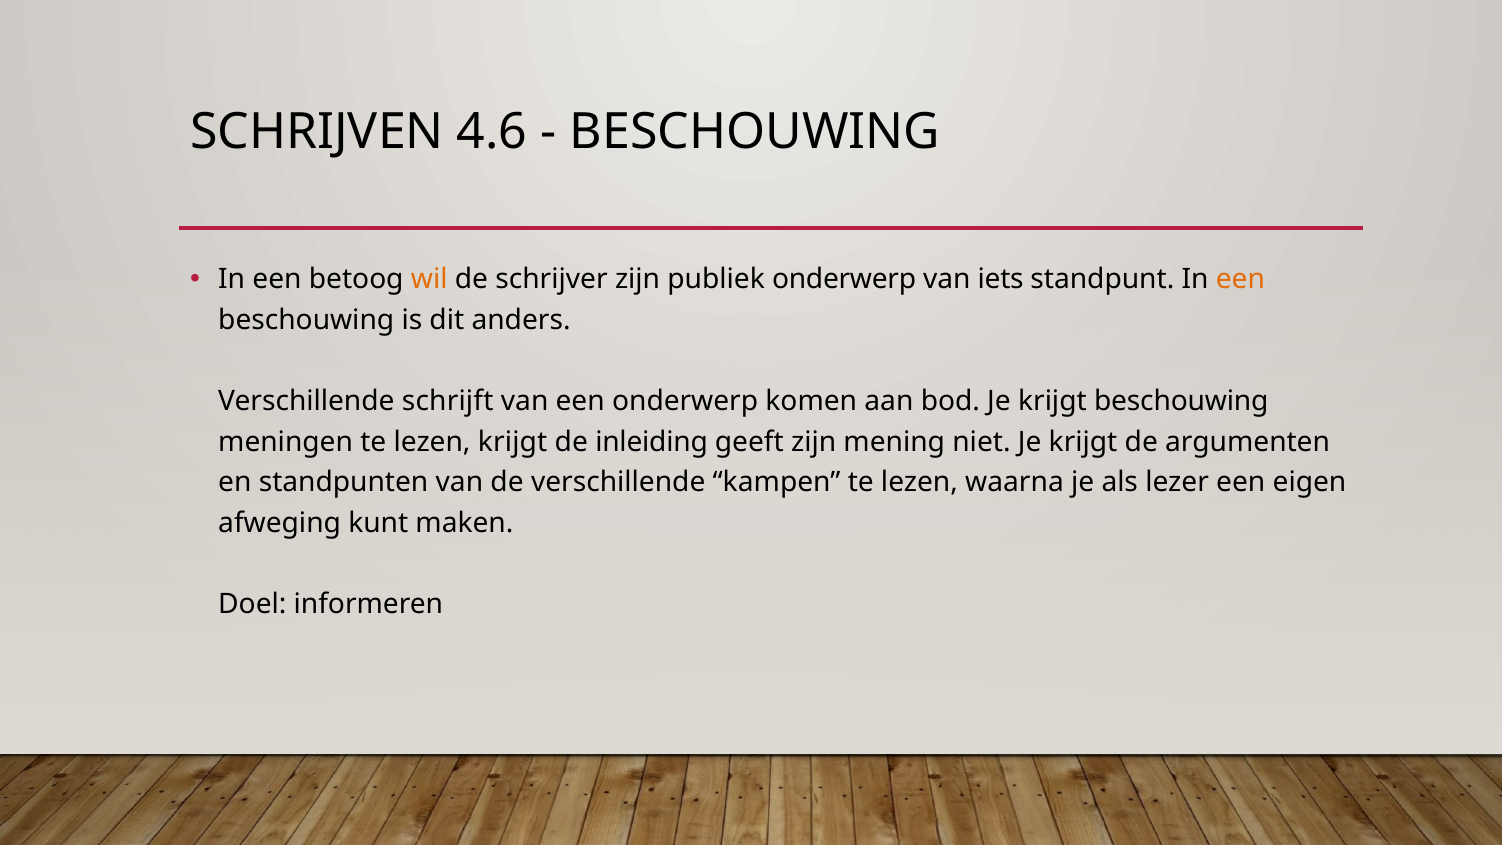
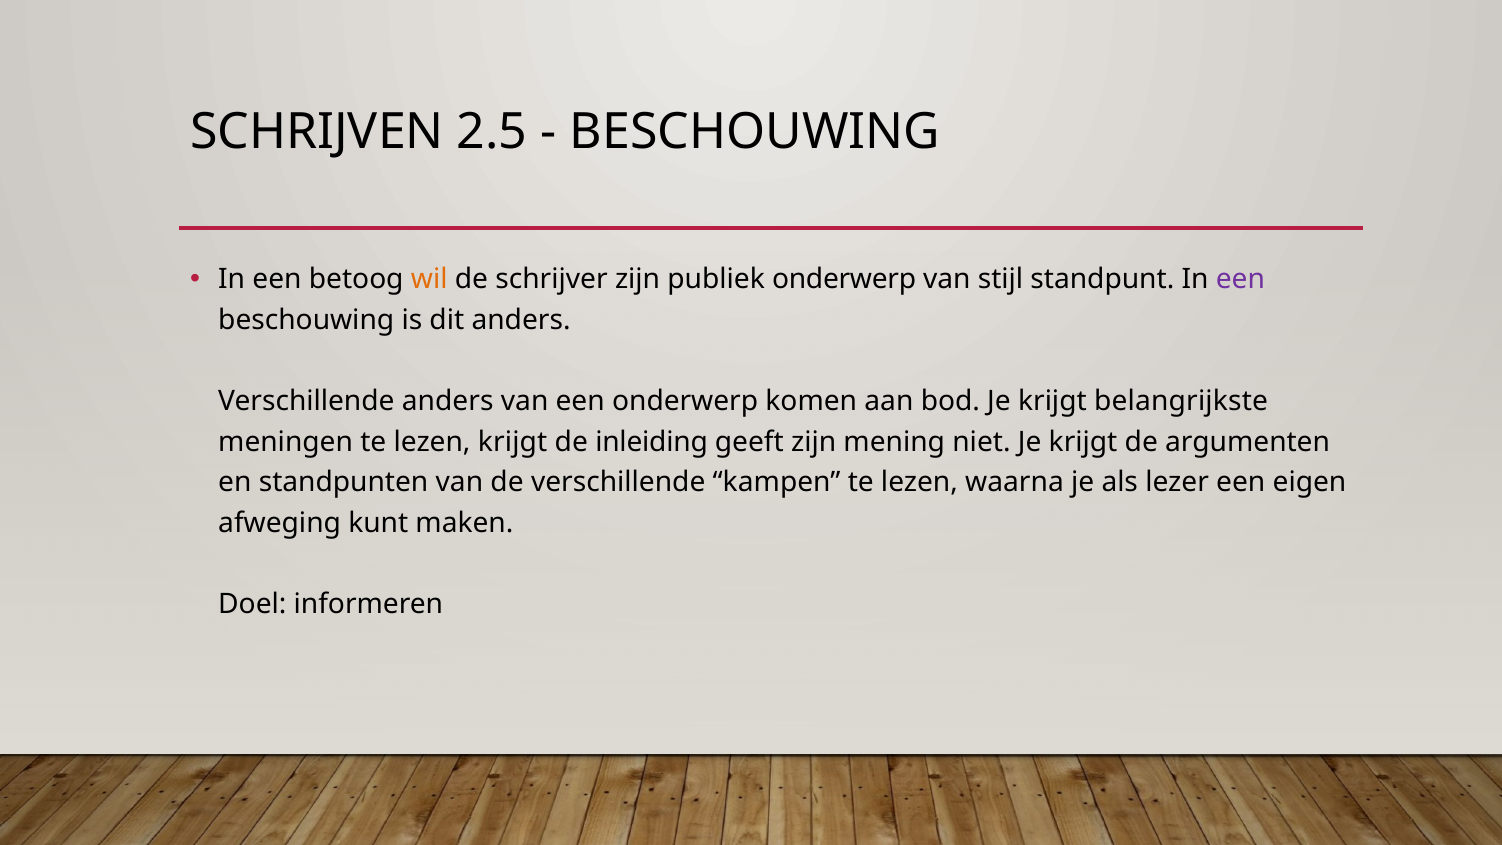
4.6: 4.6 -> 2.5 (492, 132)
iets: iets -> stijl (1001, 280)
een colour: orange -> purple (1240, 280)
Verschillende schrijft: schrijft -> anders (448, 401)
krijgt beschouwing: beschouwing -> belangrijkste (1181, 401)
